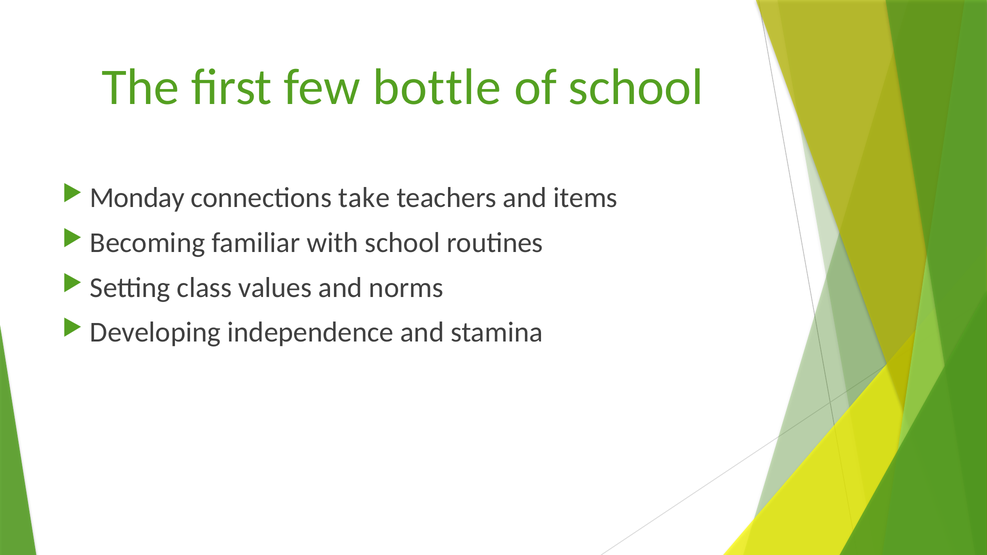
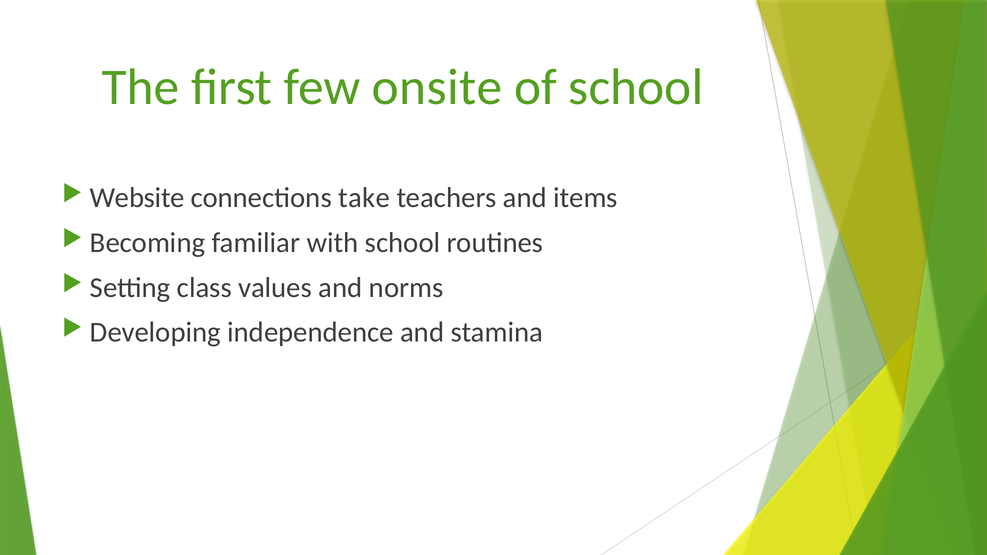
bottle: bottle -> onsite (437, 88)
Monday: Monday -> Website (137, 198)
